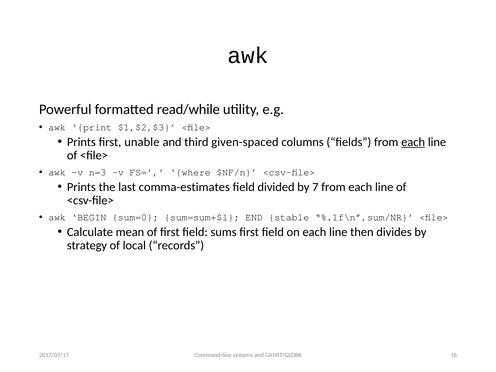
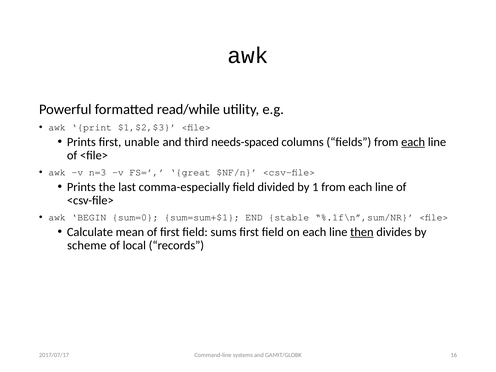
given-spaced: given-spaced -> needs-spaced (245, 142)
where: where -> great (190, 172)
comma-estimates: comma-estimates -> comma-especially (184, 187)
7: 7 -> 1 (315, 187)
then underline: none -> present (362, 232)
strategy: strategy -> scheme (87, 245)
